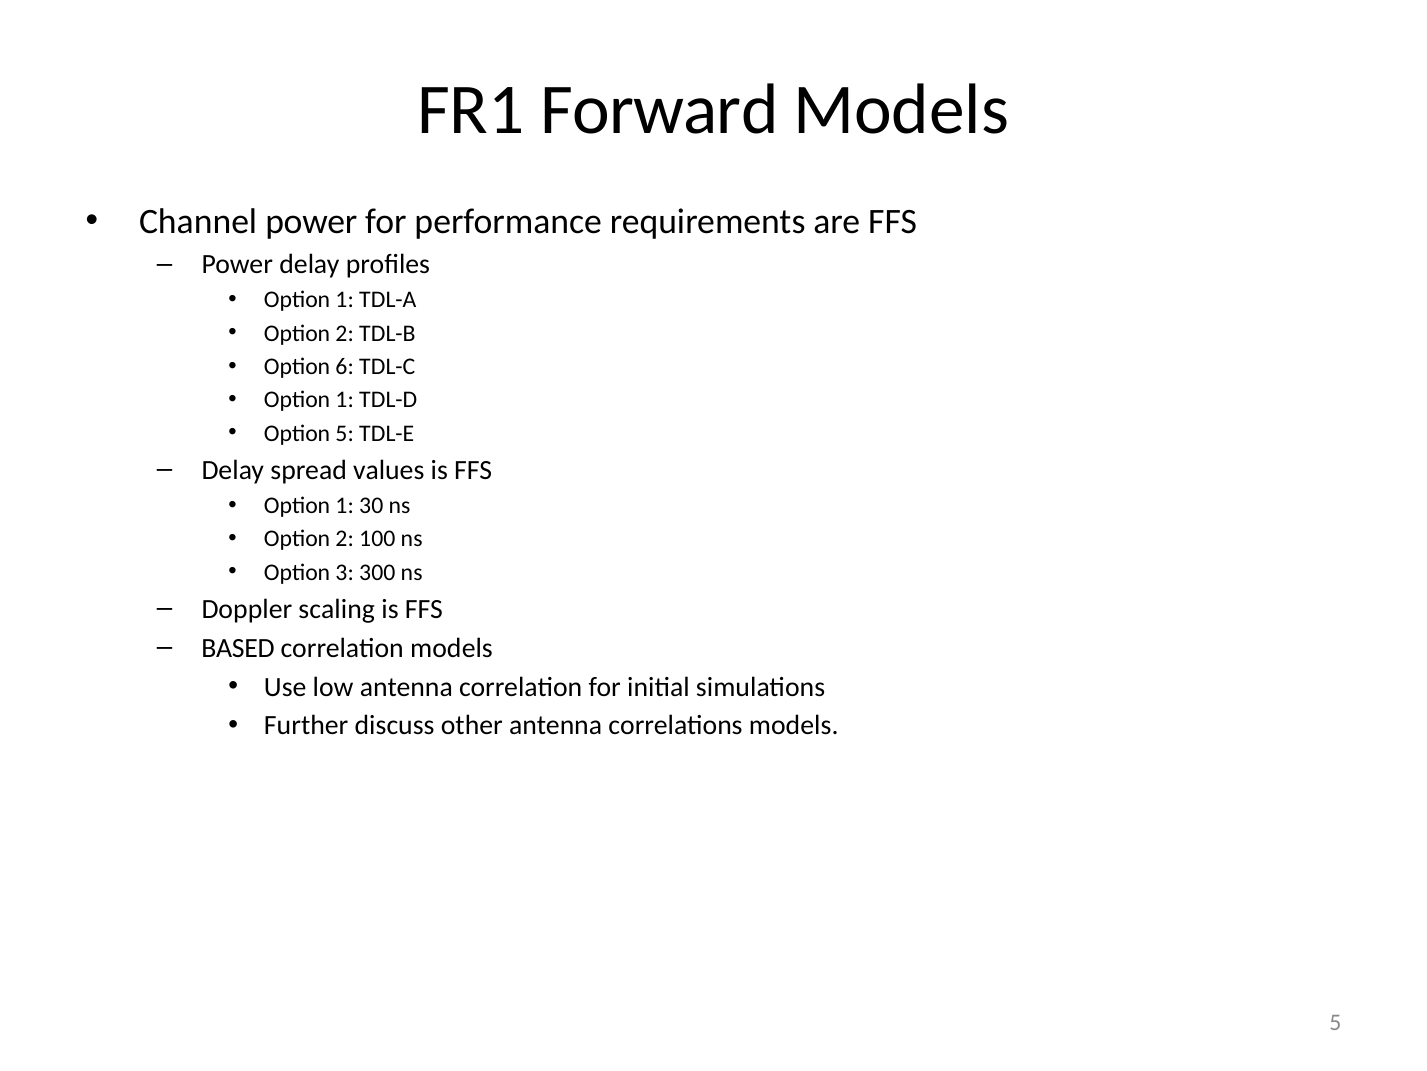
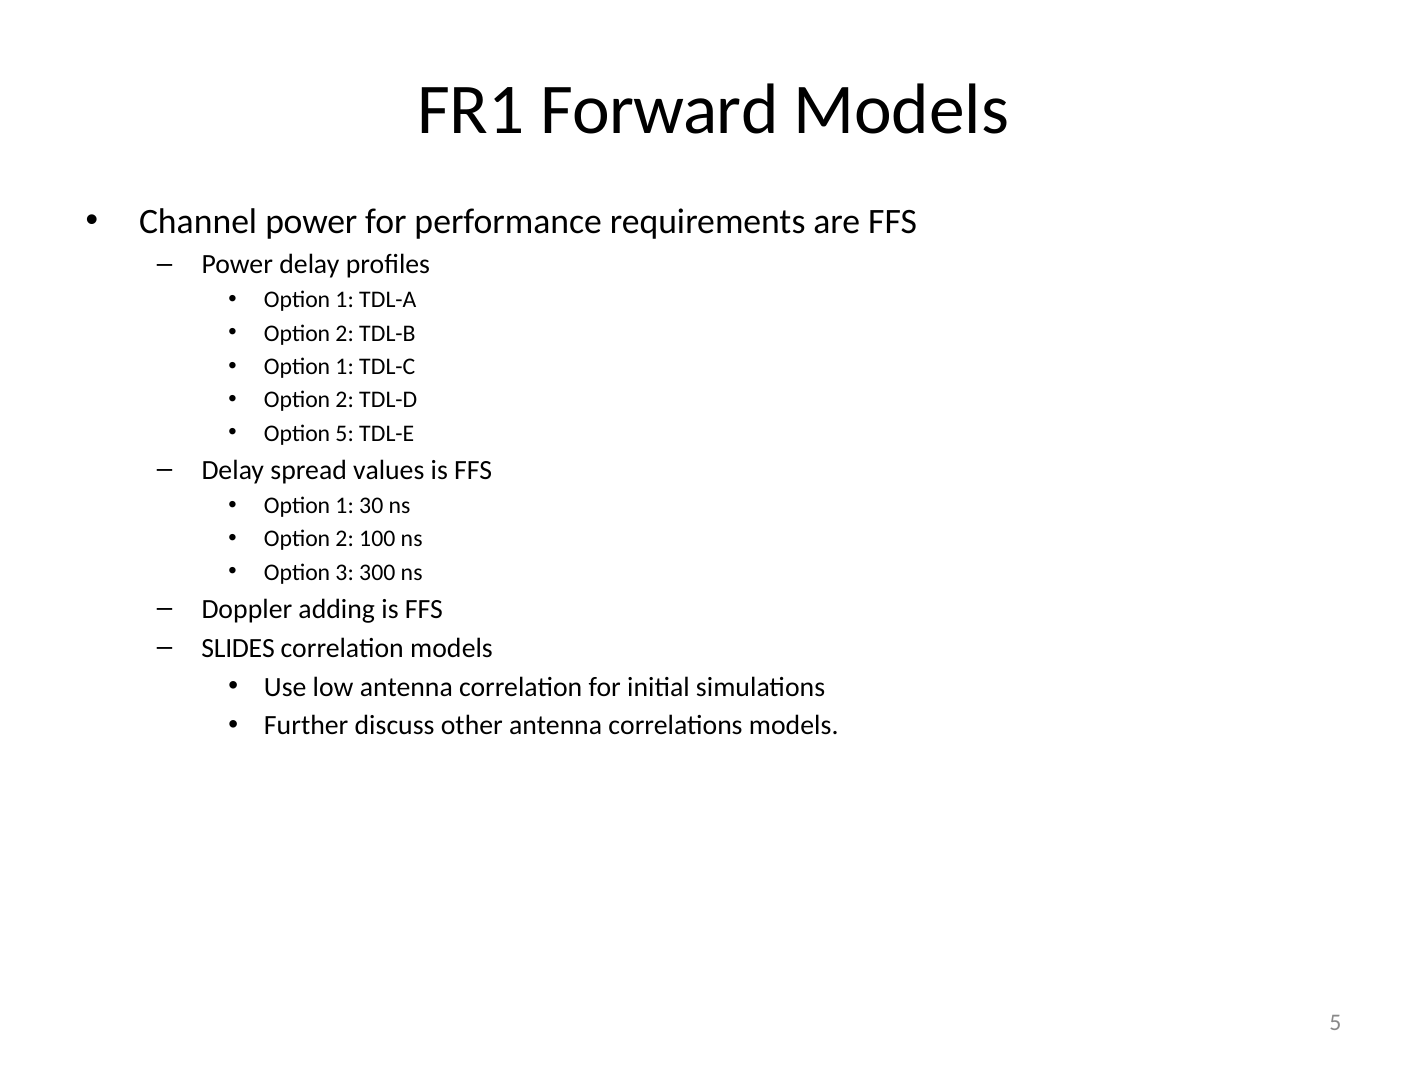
6: 6 -> 1 (345, 366)
1: 1 -> 2 (345, 400)
scaling: scaling -> adding (337, 609)
BASED: BASED -> SLIDES (238, 648)
